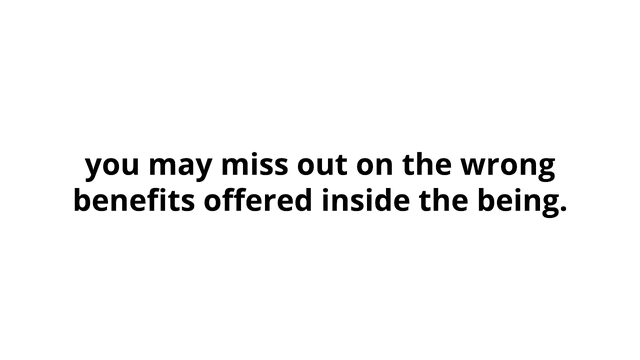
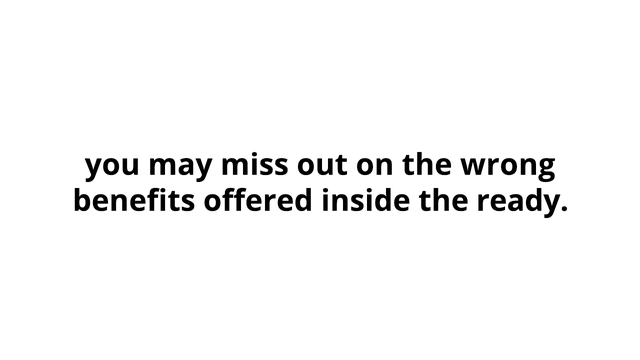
being: being -> ready (522, 201)
